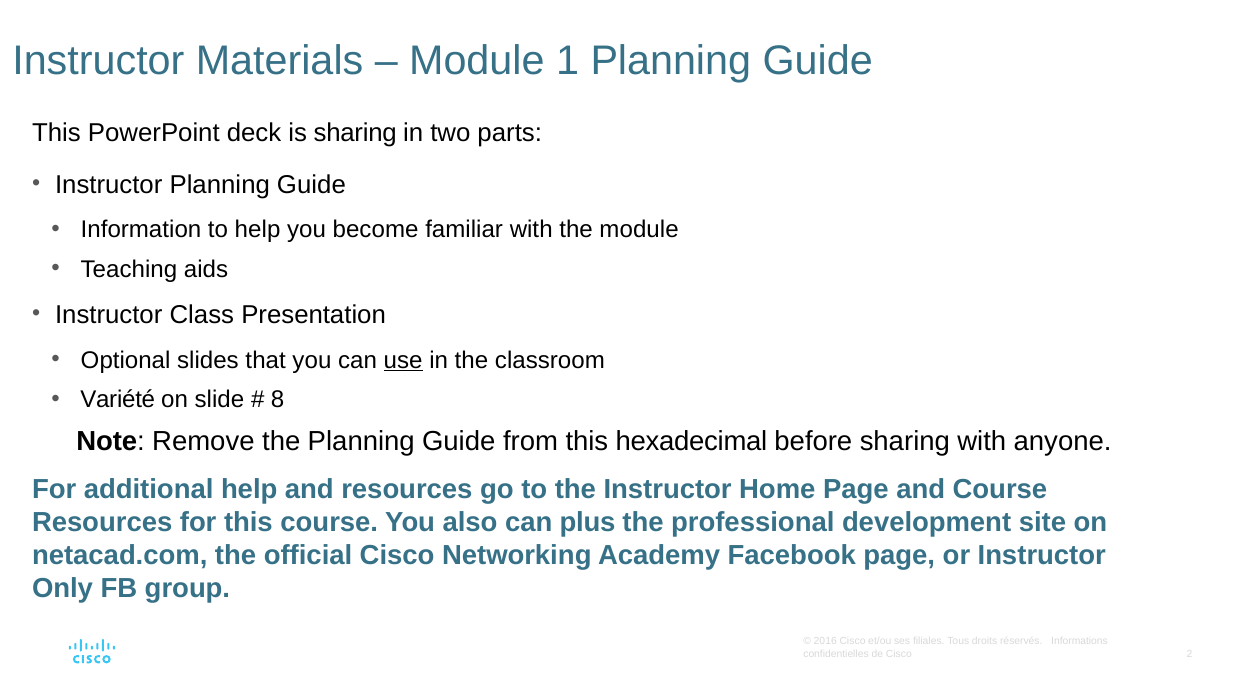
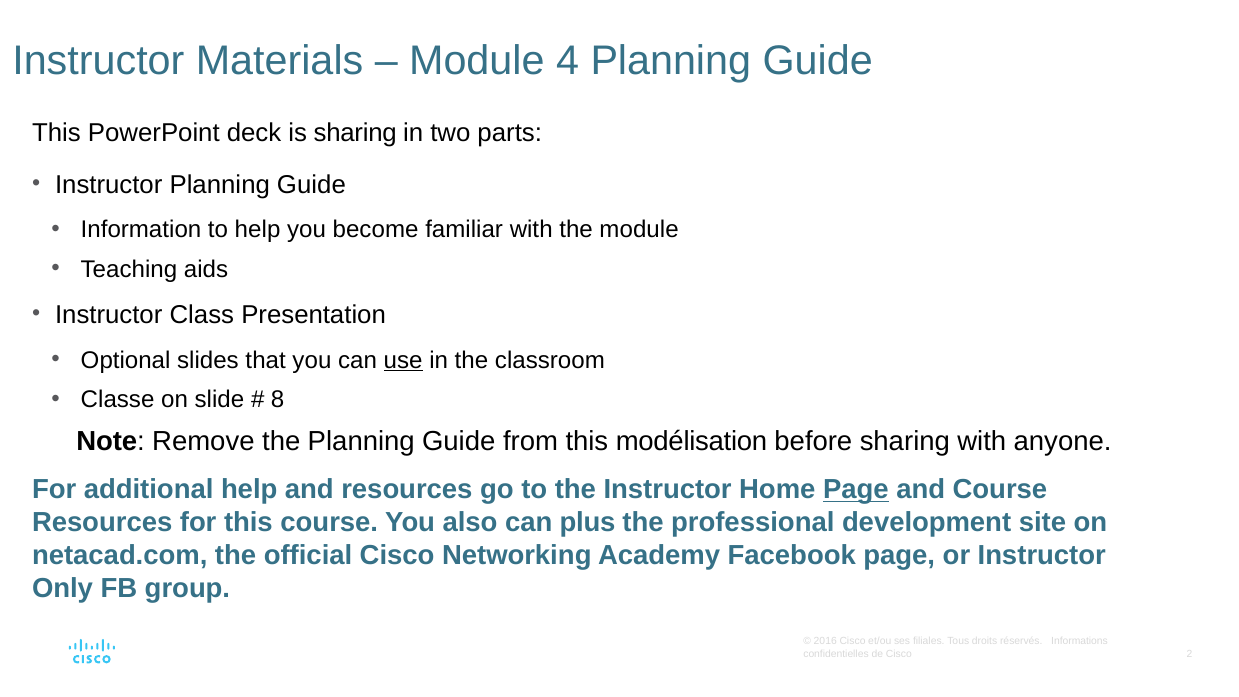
1: 1 -> 4 (568, 61)
Variété: Variété -> Classe (118, 399)
hexadecimal: hexadecimal -> modélisation (691, 441)
Page underline: none -> present (856, 490)
